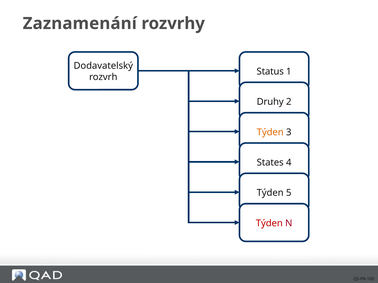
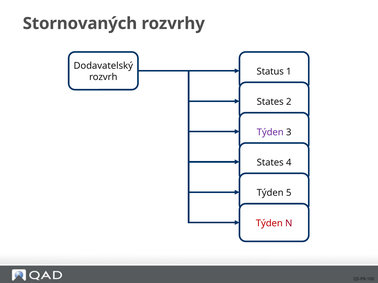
Zaznamenání: Zaznamenání -> Stornovaných (80, 24)
Druhy: Druhy -> States (270, 102)
Týden colour: orange -> purple (270, 132)
